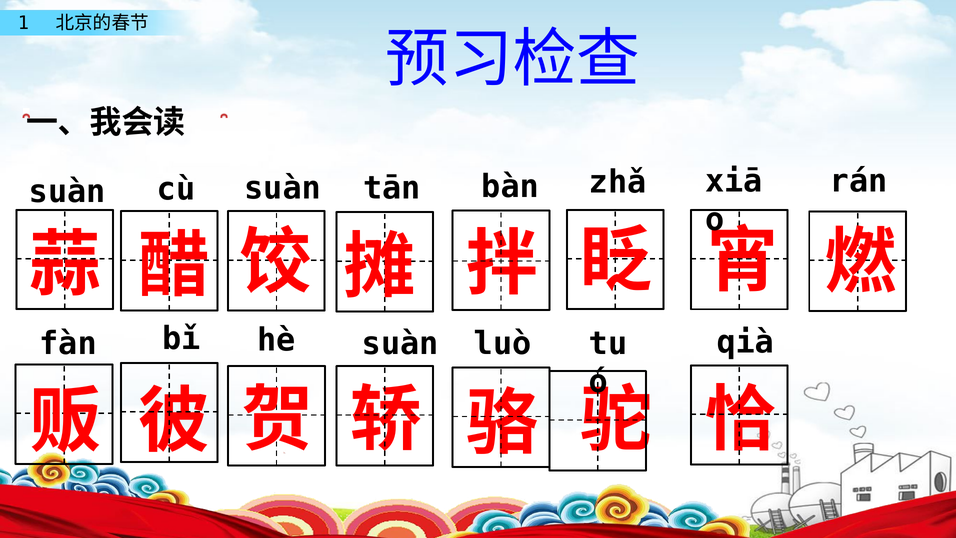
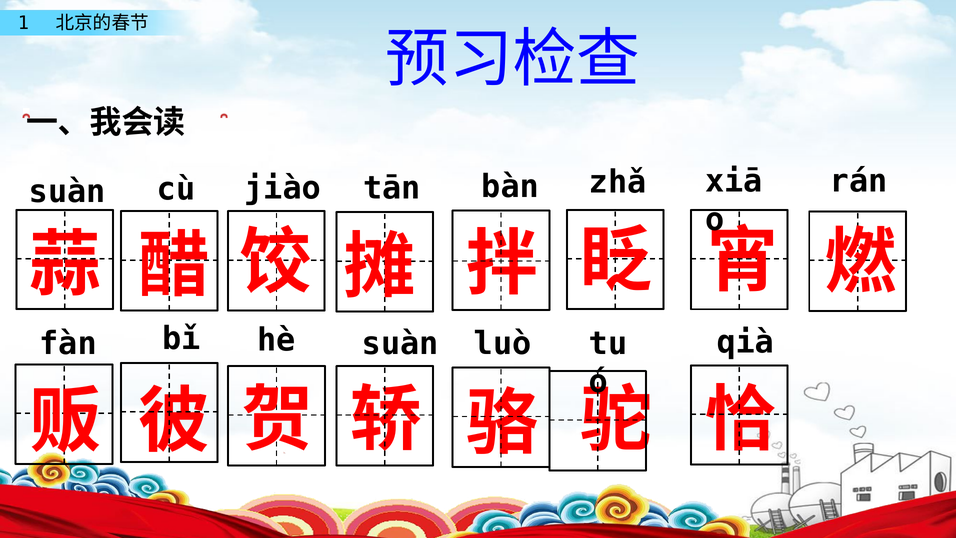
suàn: suàn -> jiào (283, 188)
